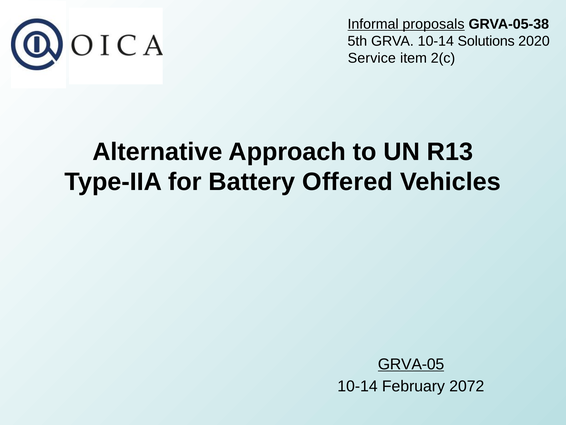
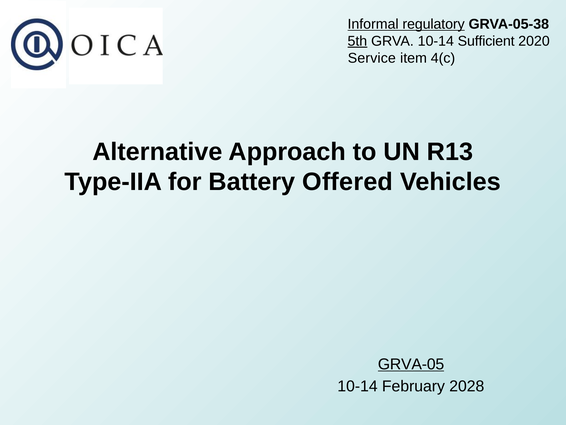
proposals: proposals -> regulatory (434, 24)
5th underline: none -> present (357, 41)
Solutions: Solutions -> Sufficient (486, 41)
2(c: 2(c -> 4(c (443, 58)
2072: 2072 -> 2028 (467, 386)
